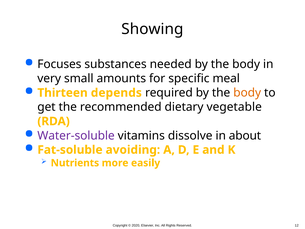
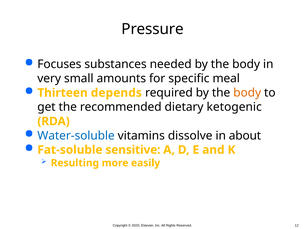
Showing: Showing -> Pressure (153, 29)
vegetable: vegetable -> ketogenic (234, 107)
Water-soluble colour: purple -> blue (76, 135)
avoiding: avoiding -> sensitive (133, 150)
Nutrients: Nutrients -> Resulting (75, 163)
